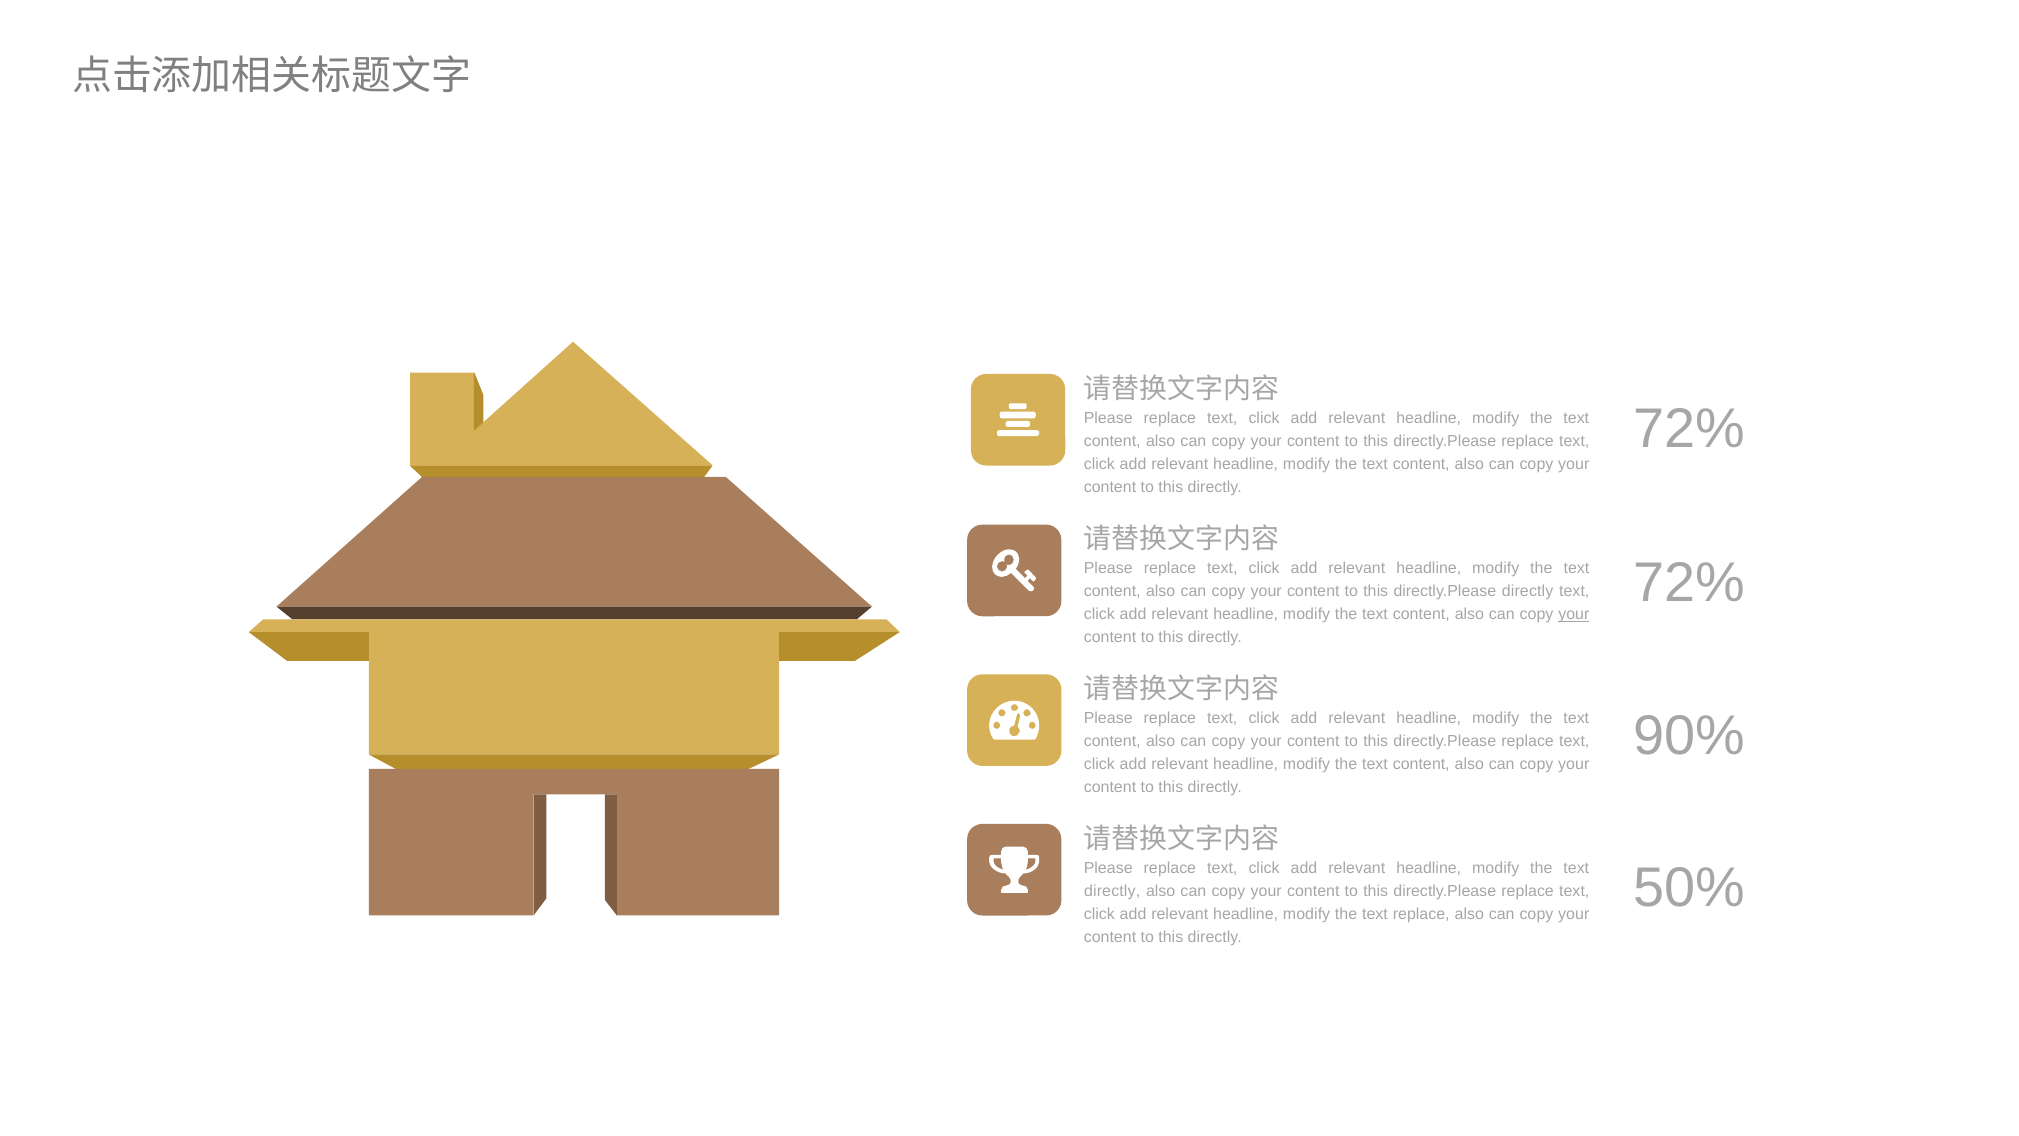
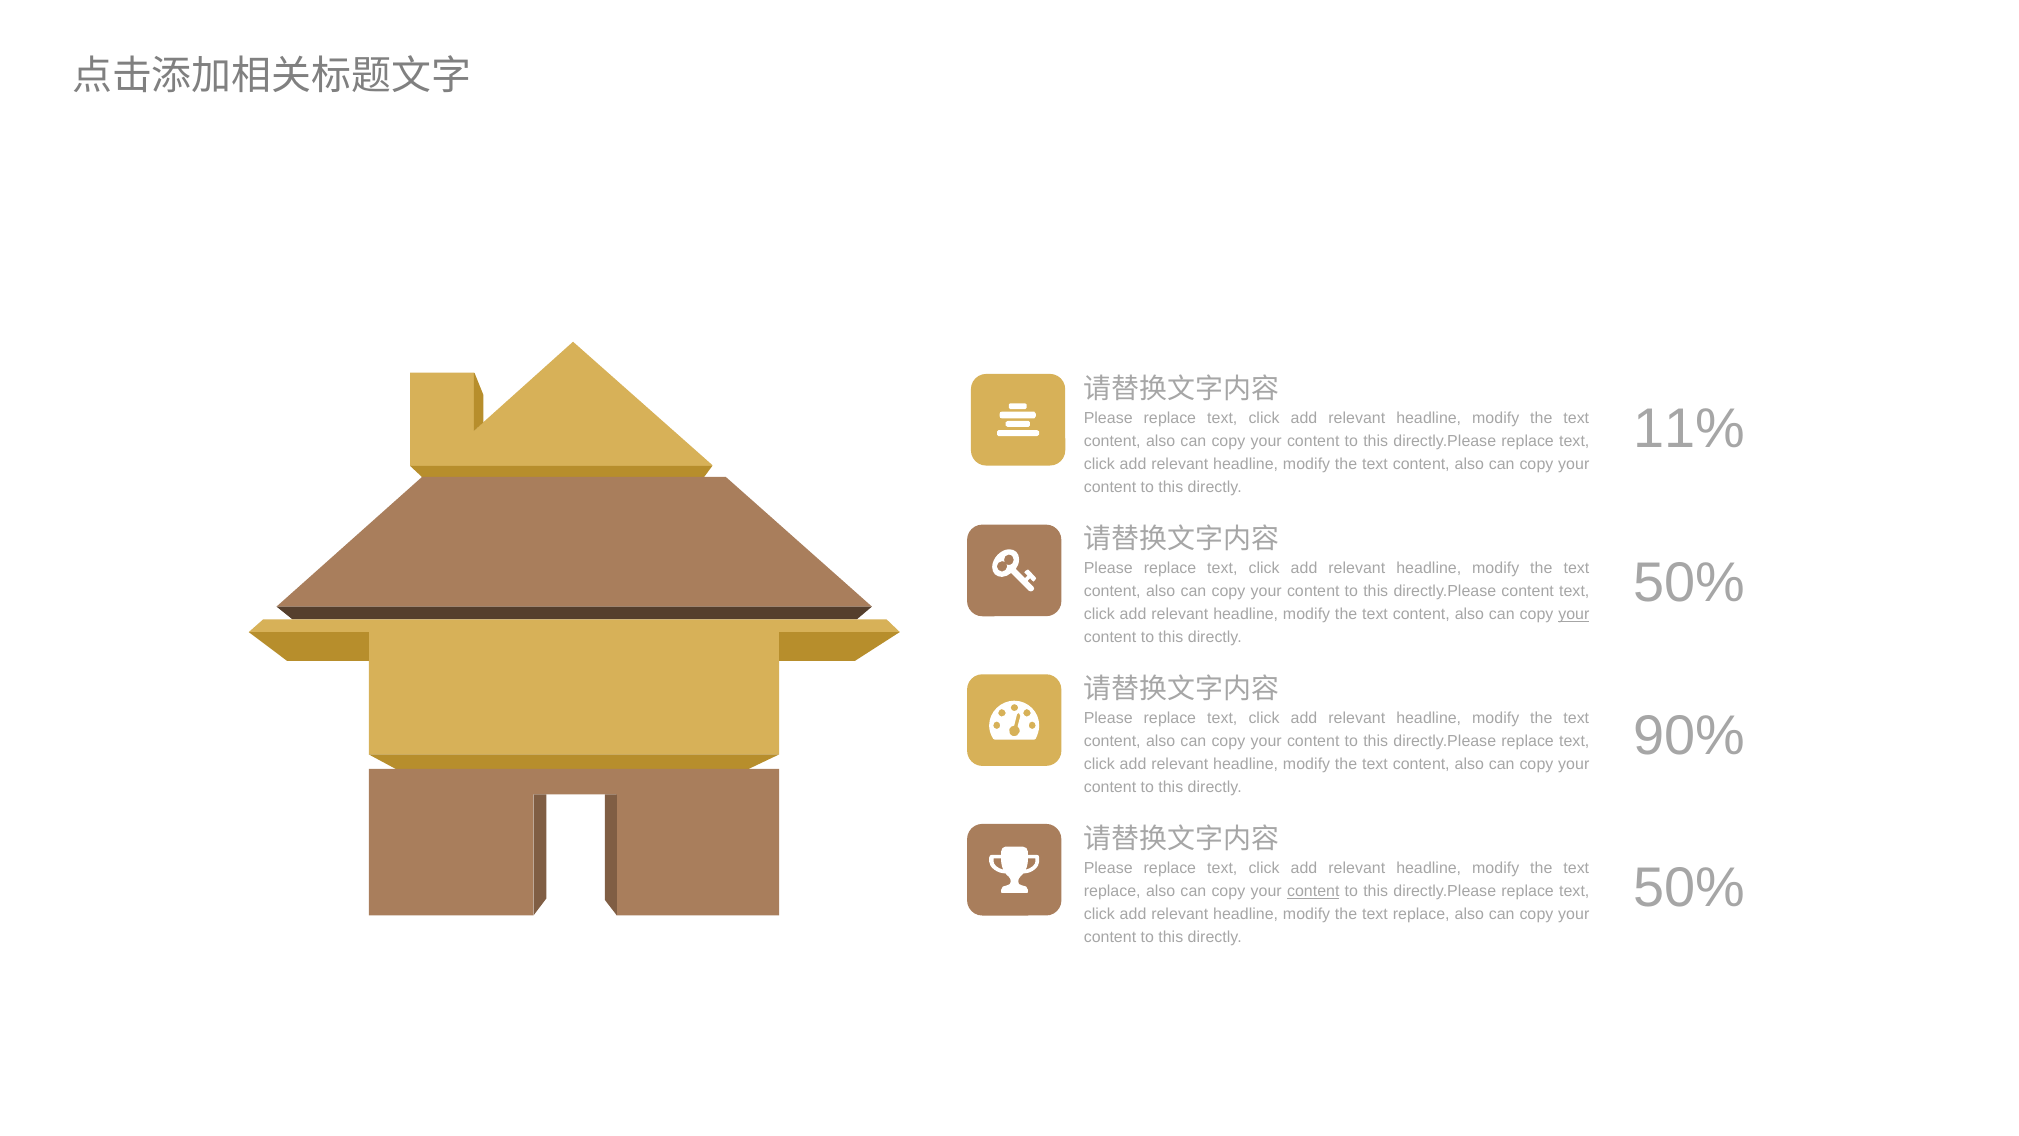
72%: 72% -> 11% (1689, 429)
72%: 72% -> 50% (1689, 583)
directly.Please directly: directly -> content (1528, 591)
directly: directly -> replace (1112, 891)
content underline: none -> present (1313, 891)
